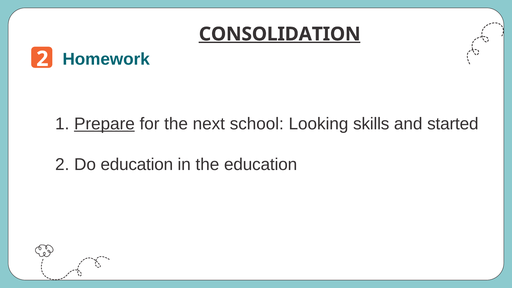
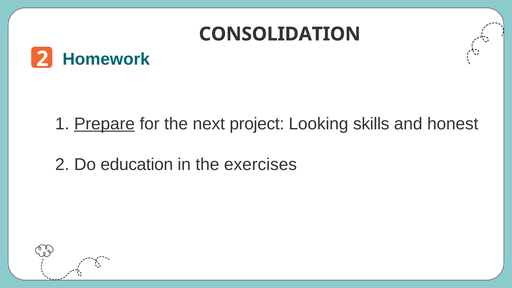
CONSOLIDATION underline: present -> none (280, 34)
school: school -> project (257, 124)
started: started -> honest (453, 124)
the education: education -> exercises (260, 165)
